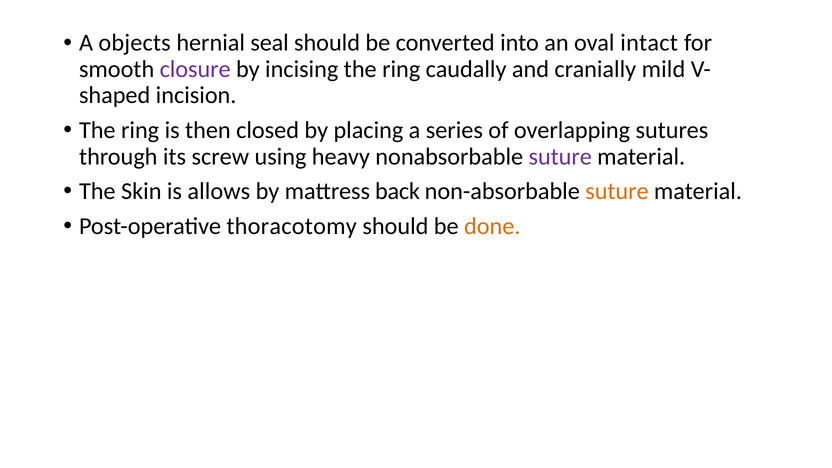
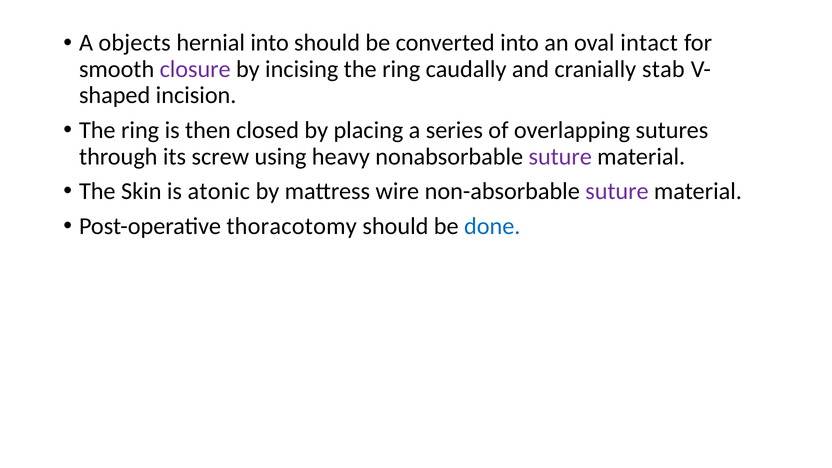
hernial seal: seal -> into (270, 43)
mild: mild -> stab (663, 69)
allows: allows -> atonic (219, 191)
back: back -> wire (397, 191)
suture colour: orange -> purple (617, 191)
done colour: orange -> blue (492, 226)
